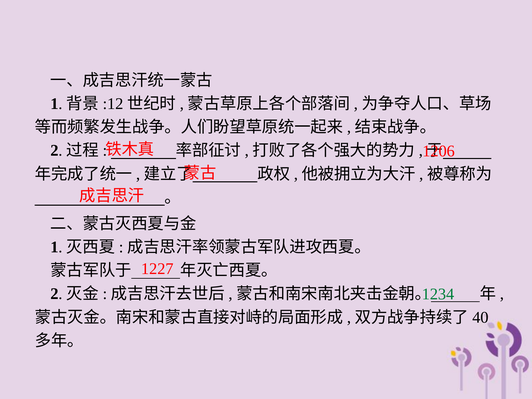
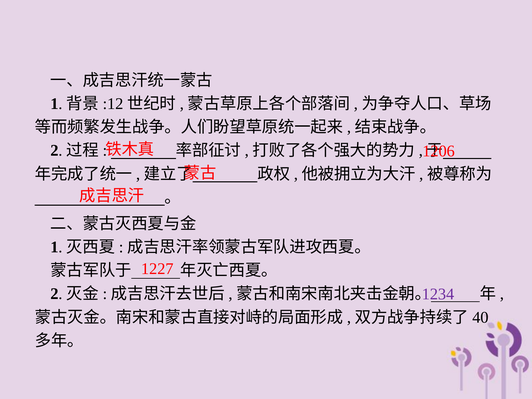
1234 colour: green -> purple (438, 294)
